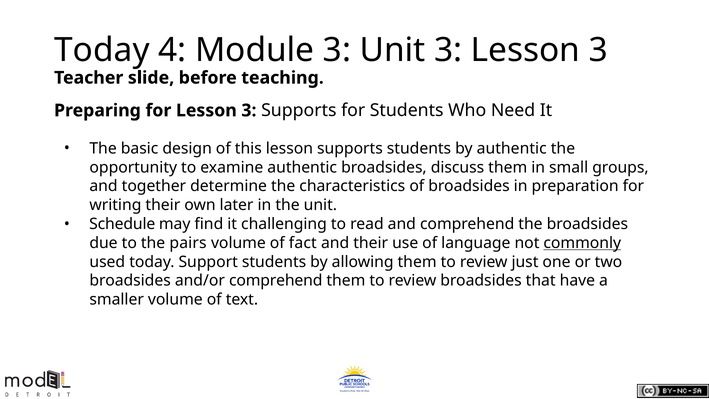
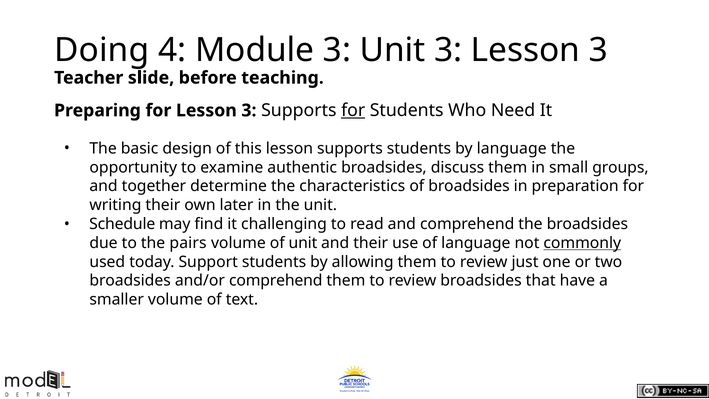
Today: Today -> Doing (102, 50)
for underline: none -> present (353, 110)
by authentic: authentic -> language (512, 148)
of fact: fact -> unit (303, 243)
